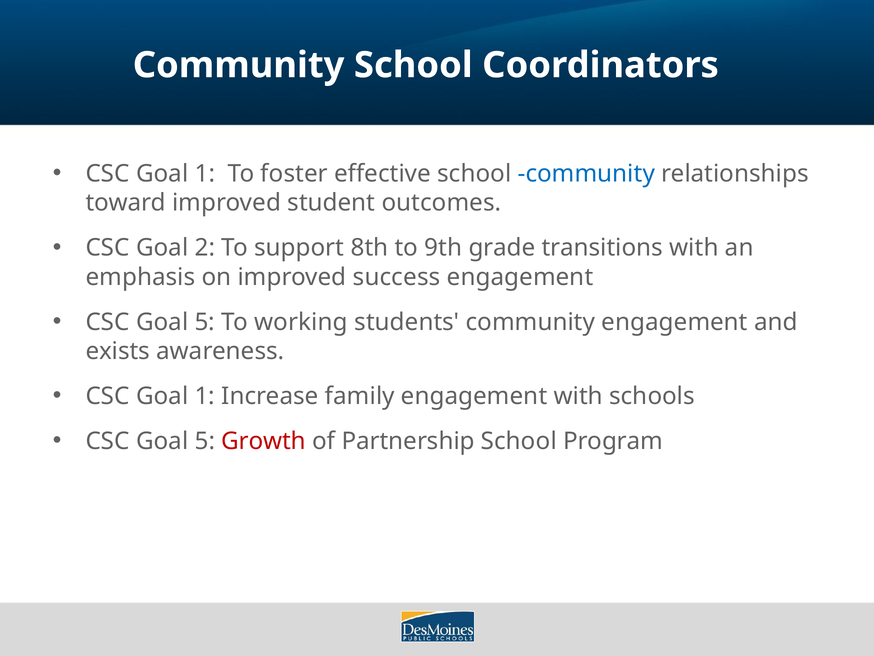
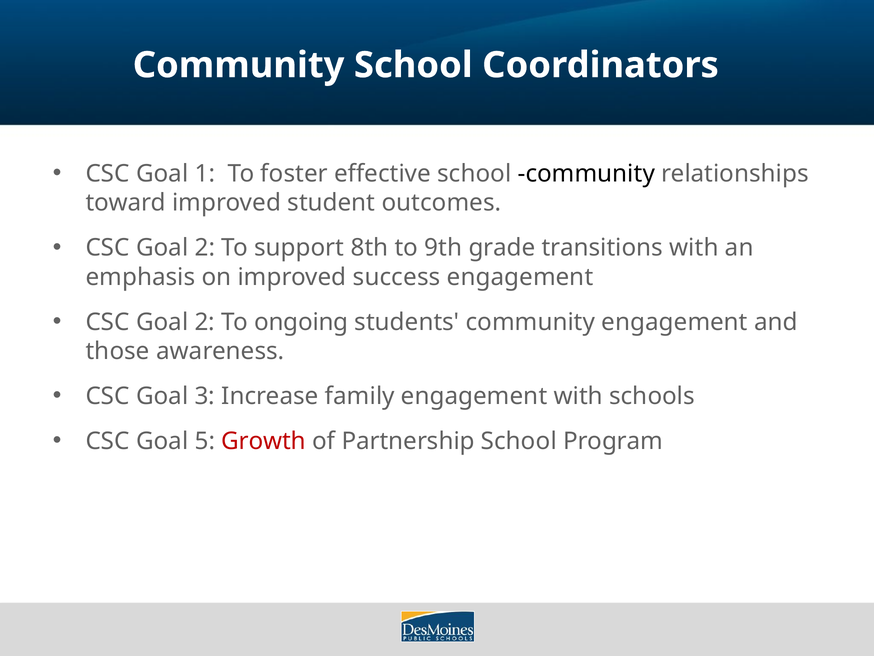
community colour: blue -> black (586, 174)
5: 5 -> 2 (205, 322)
working: working -> ongoing (301, 322)
exists: exists -> those (118, 351)
1: 1 -> 3 (205, 396)
